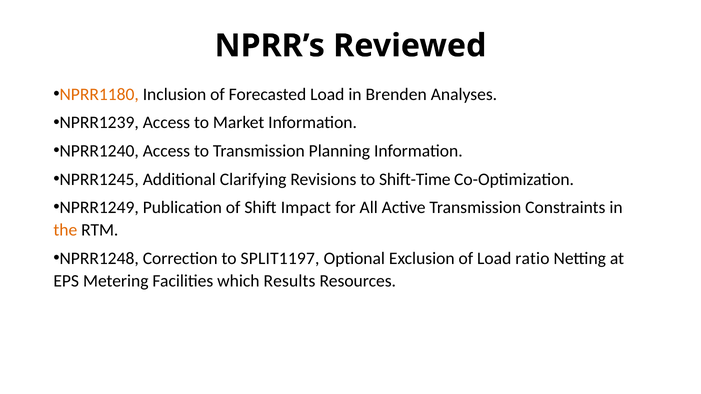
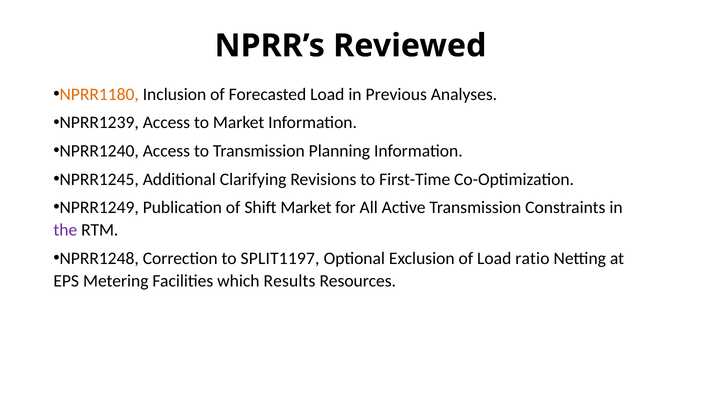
Brenden: Brenden -> Previous (396, 94)
Shift-Time: Shift-Time -> First-Time (415, 179)
Shift Impact: Impact -> Market (306, 208)
the colour: orange -> purple (65, 230)
